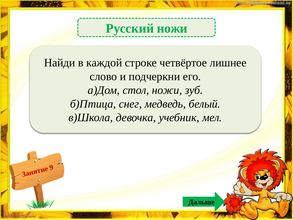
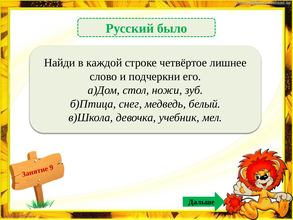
Русский ножи: ножи -> было (172, 28)
